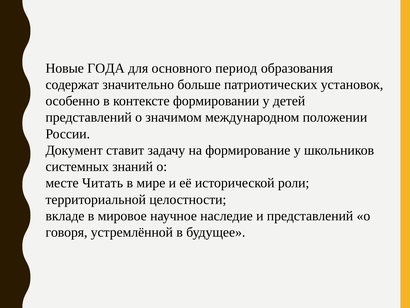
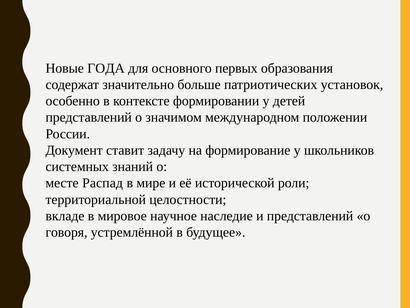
период: период -> первых (236, 68)
Читать: Читать -> Распад (103, 183)
